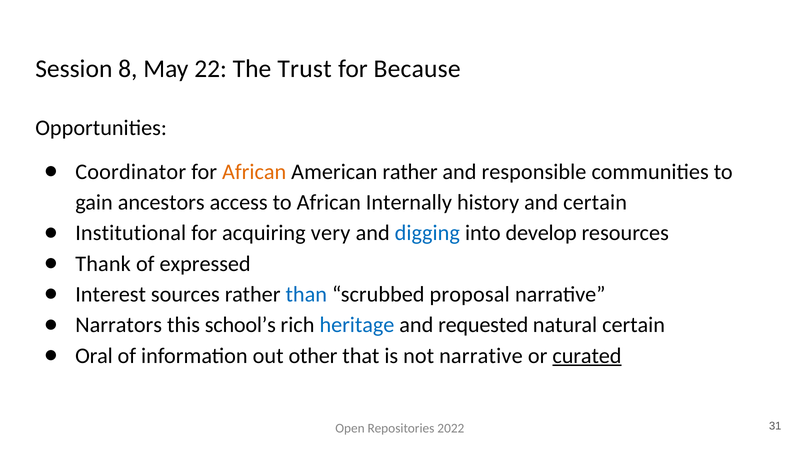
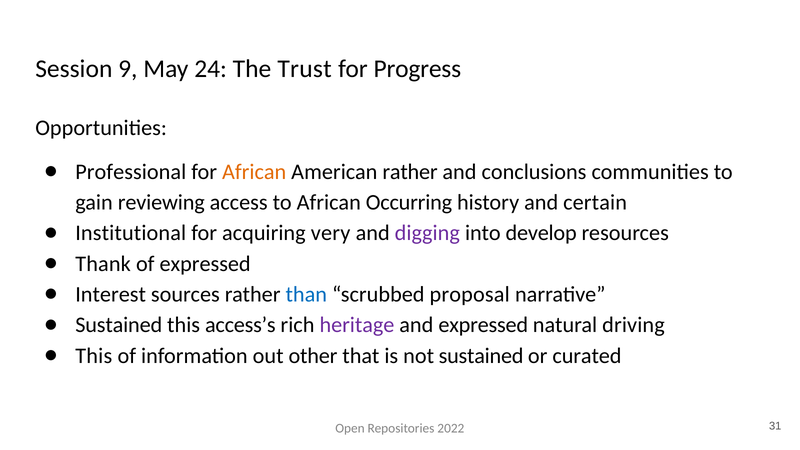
8: 8 -> 9 (128, 69)
22: 22 -> 24 (211, 69)
Because: Because -> Progress (417, 69)
Coordinator: Coordinator -> Professional (131, 172)
responsible: responsible -> conclusions (534, 172)
ancestors: ancestors -> reviewing (161, 202)
Internally: Internally -> Occurring (409, 202)
digging colour: blue -> purple (427, 233)
Narrators: Narrators -> Sustained (119, 325)
school’s: school’s -> access’s (240, 325)
heritage colour: blue -> purple (357, 325)
and requested: requested -> expressed (483, 325)
natural certain: certain -> driving (633, 325)
Oral: Oral -> This (94, 356)
not narrative: narrative -> sustained (481, 356)
curated underline: present -> none (587, 356)
